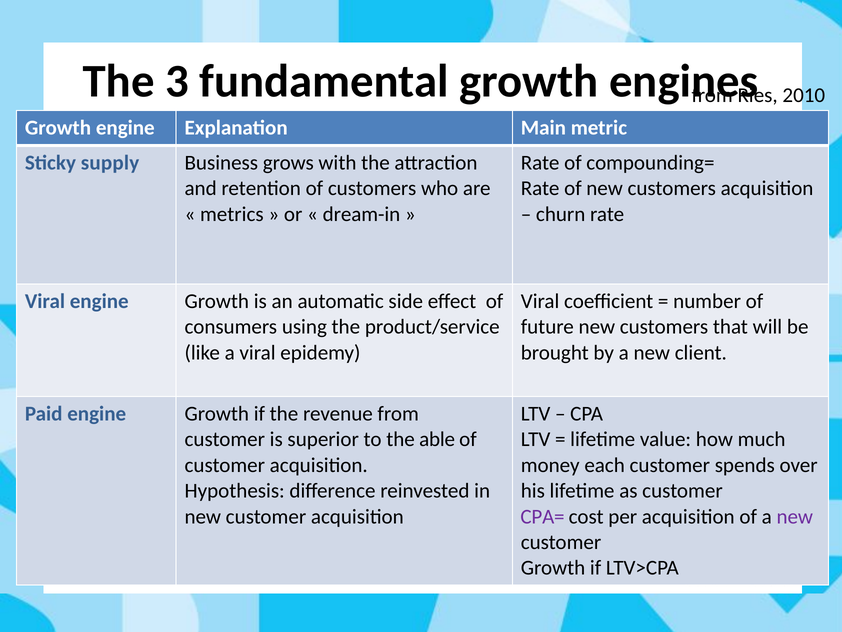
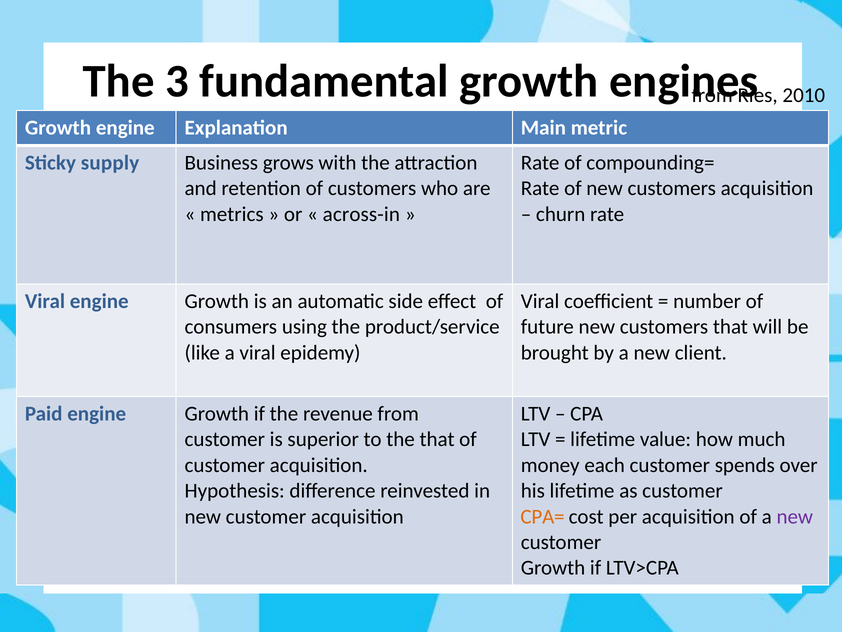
dream-in: dream-in -> across-in (361, 214)
the able: able -> that (437, 439)
CPA= colour: purple -> orange (543, 516)
